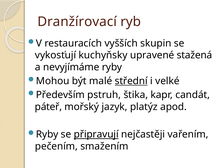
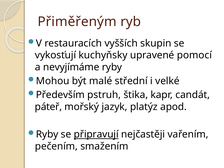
Dranžírovací: Dranžírovací -> Přiměřeným (77, 22)
stažená: stažená -> pomocí (194, 55)
střední underline: present -> none (131, 81)
